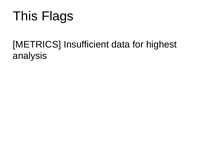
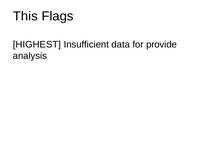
METRICS: METRICS -> HIGHEST (37, 45)
highest: highest -> provide (162, 45)
